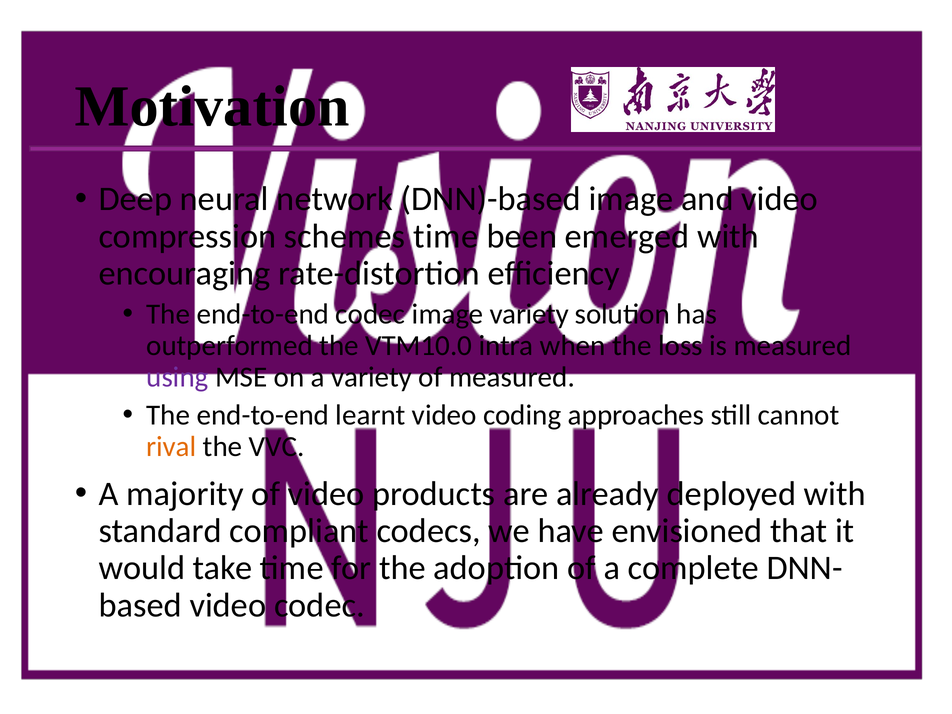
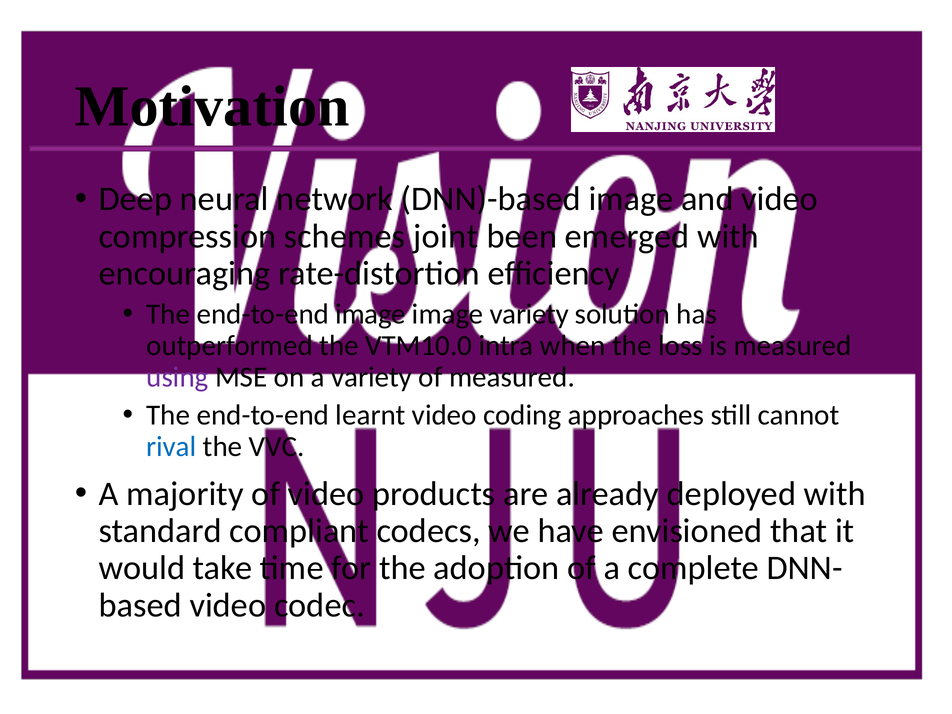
schemes time: time -> joint (446, 236)
end-to-end codec: codec -> image (371, 314)
rival colour: orange -> blue (171, 446)
